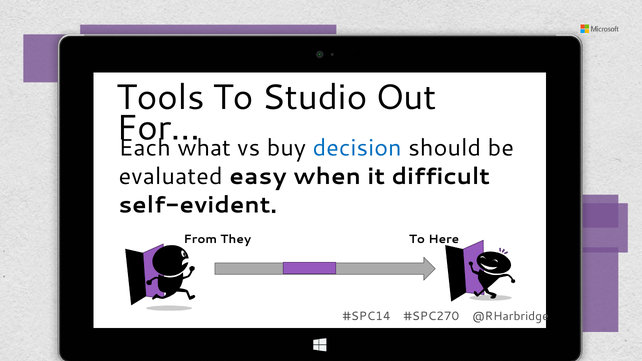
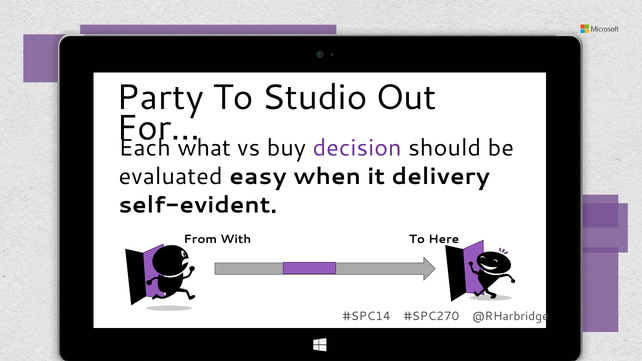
Tools: Tools -> Party (160, 98)
decision colour: blue -> purple (357, 148)
difficult: difficult -> delivery (441, 176)
They: They -> With (236, 239)
